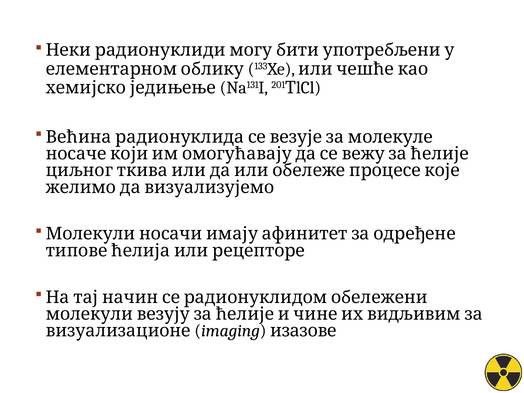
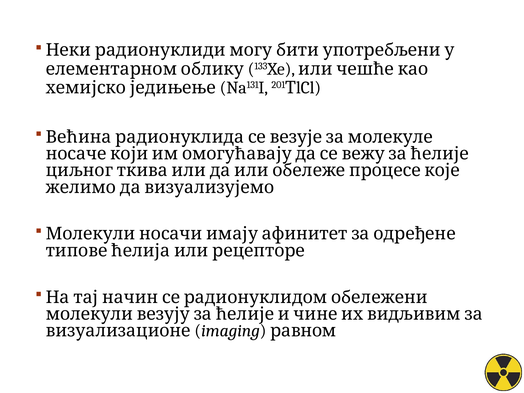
изазове: изазове -> равном (303, 331)
